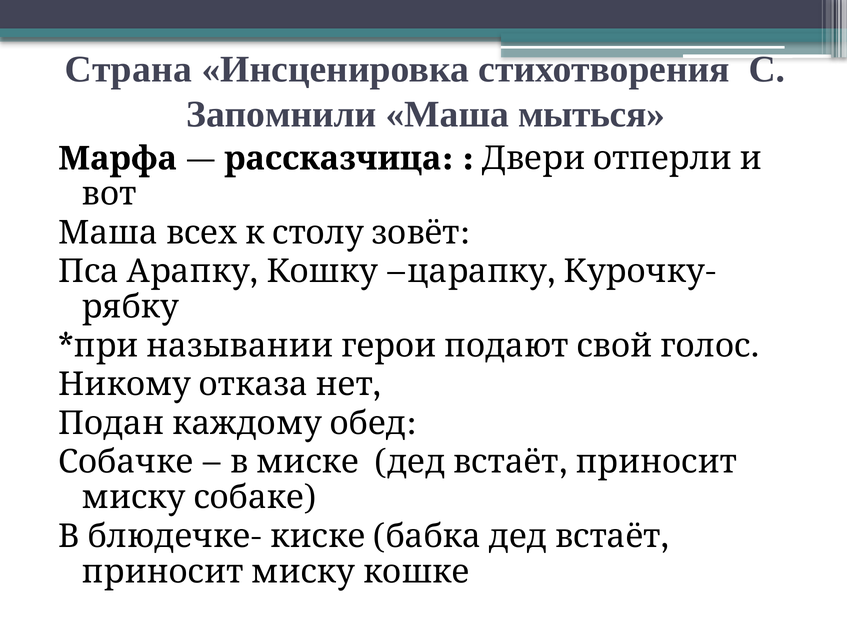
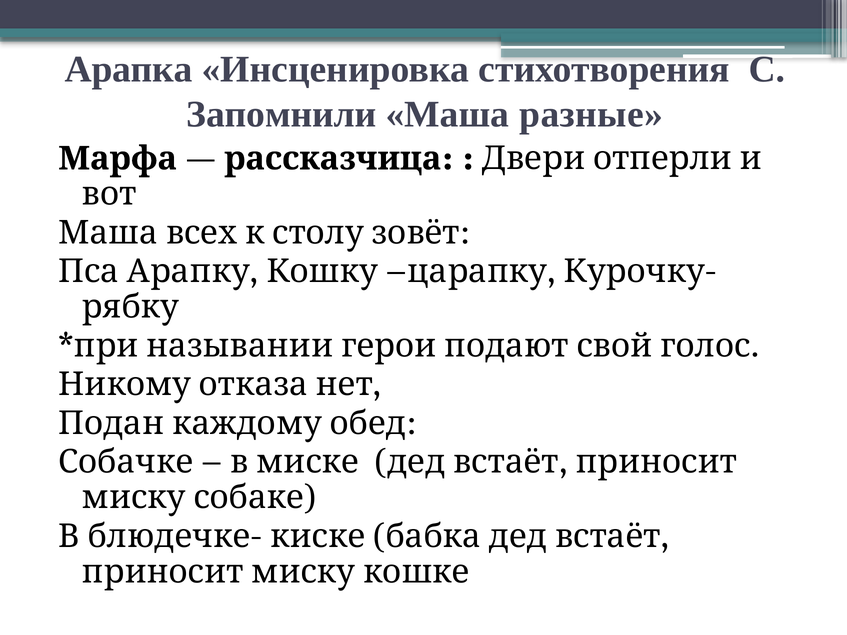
Страна: Страна -> Арапка (129, 69)
мыться: мыться -> разные (591, 115)
